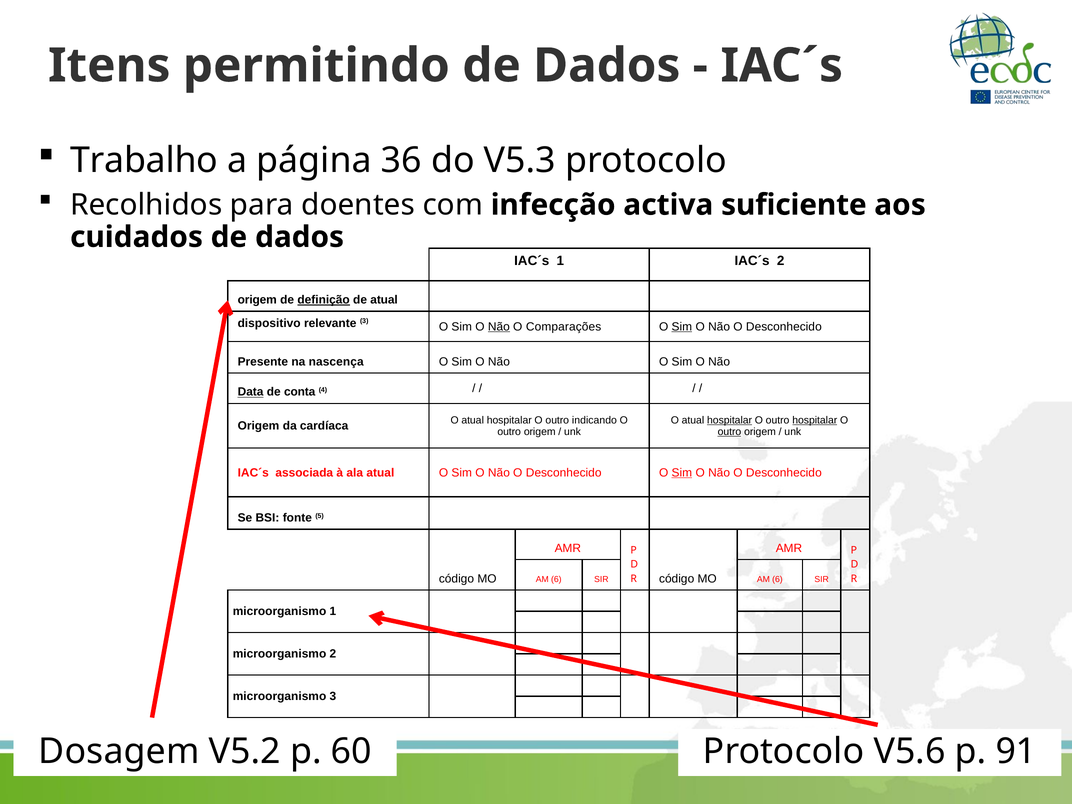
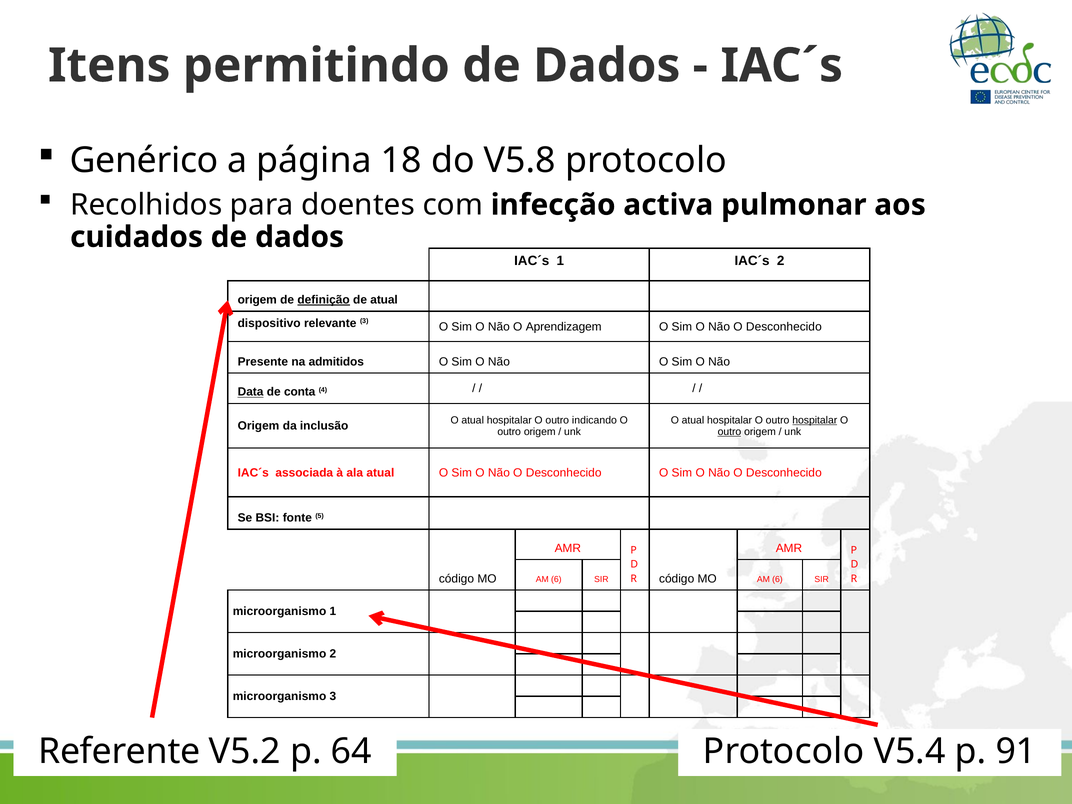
Trabalho: Trabalho -> Genérico (144, 161)
36: 36 -> 18 (401, 161)
V5.3: V5.3 -> V5.8 (520, 161)
suficiente: suficiente -> pulmonar (794, 205)
Não underline: present -> none (499, 327)
Comparações: Comparações -> Aprendizagem (564, 327)
Sim underline: present -> none (682, 327)
nascença: nascença -> admitidos (336, 362)
hospitalar underline: present -> none (730, 420)
cardíaca: cardíaca -> inclusão (324, 426)
Sim underline: present -> none (682, 473)
Dosagem: Dosagem -> Referente (119, 752)
60: 60 -> 64 (351, 752)
V5.6: V5.6 -> V5.4 (910, 752)
